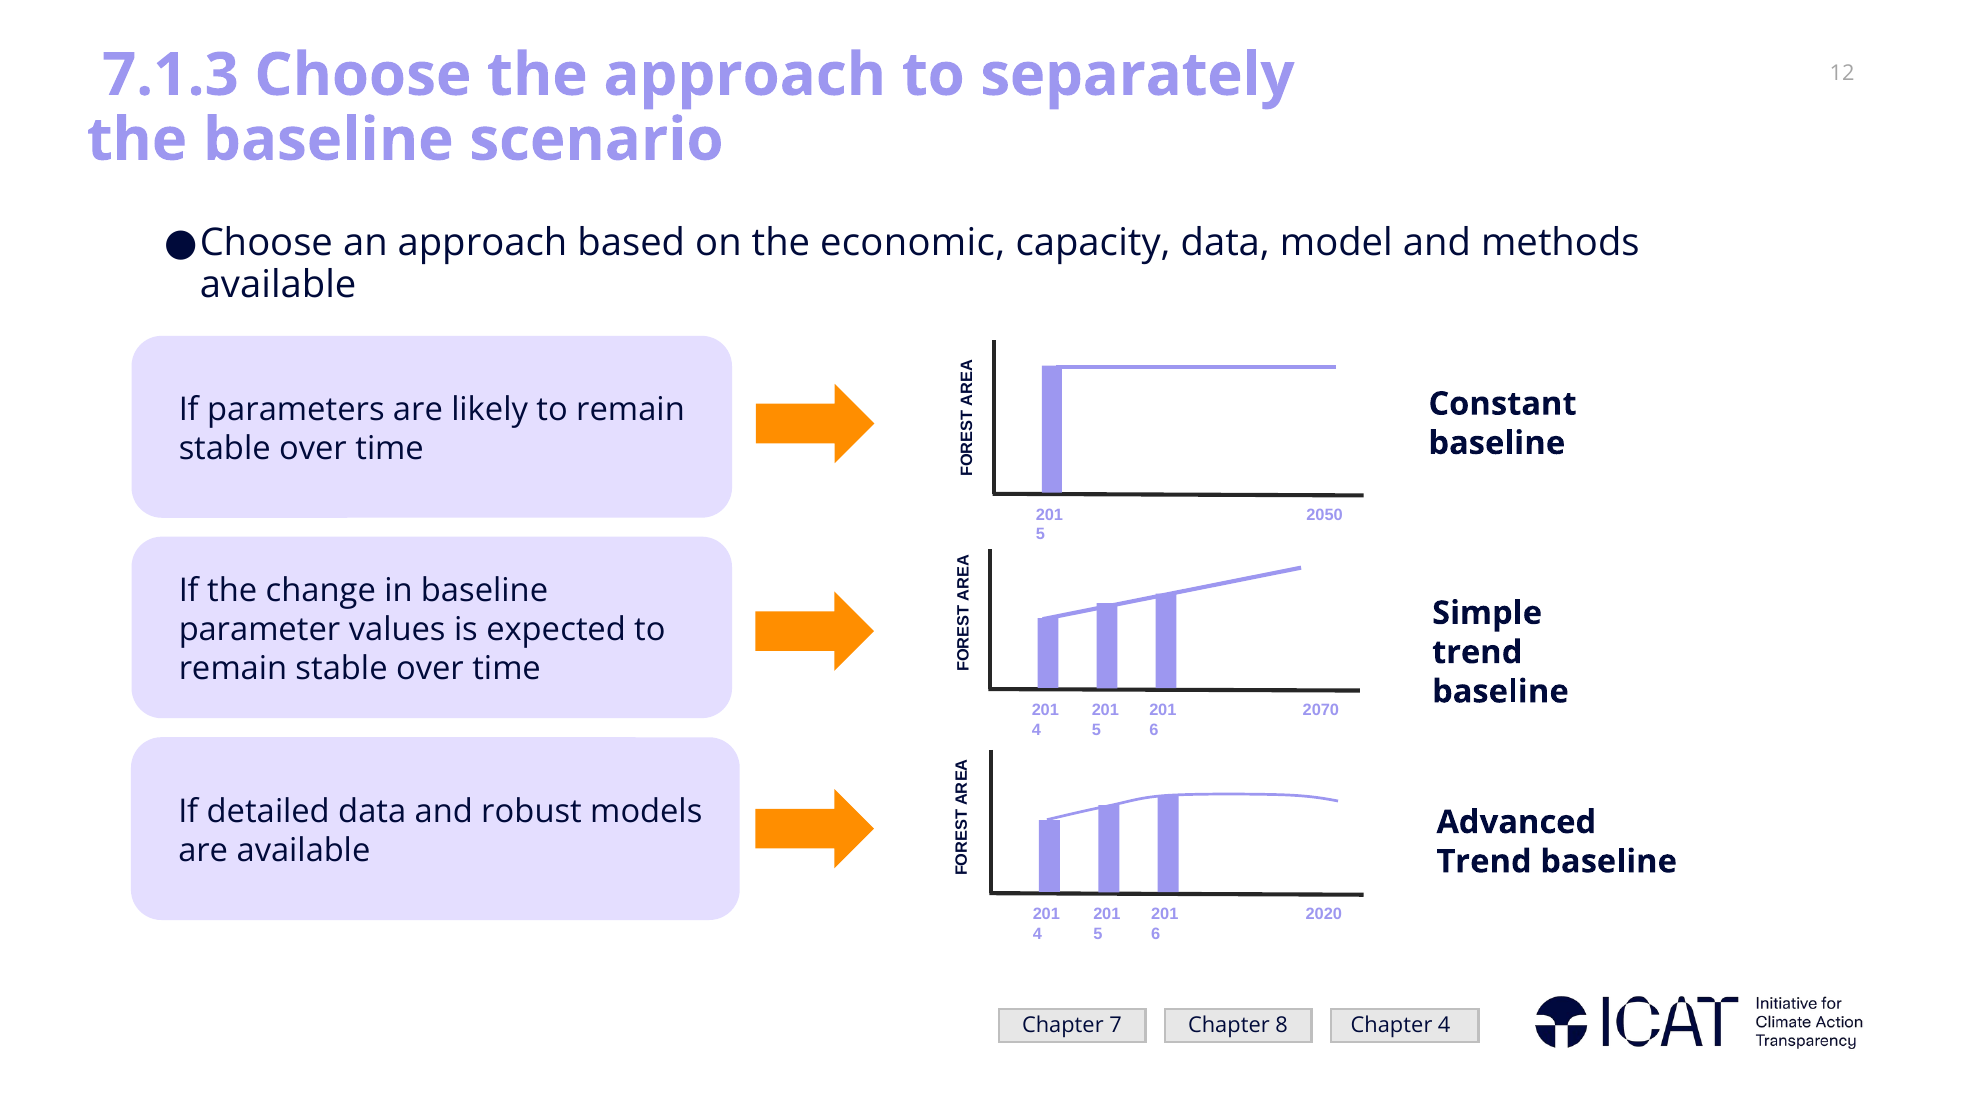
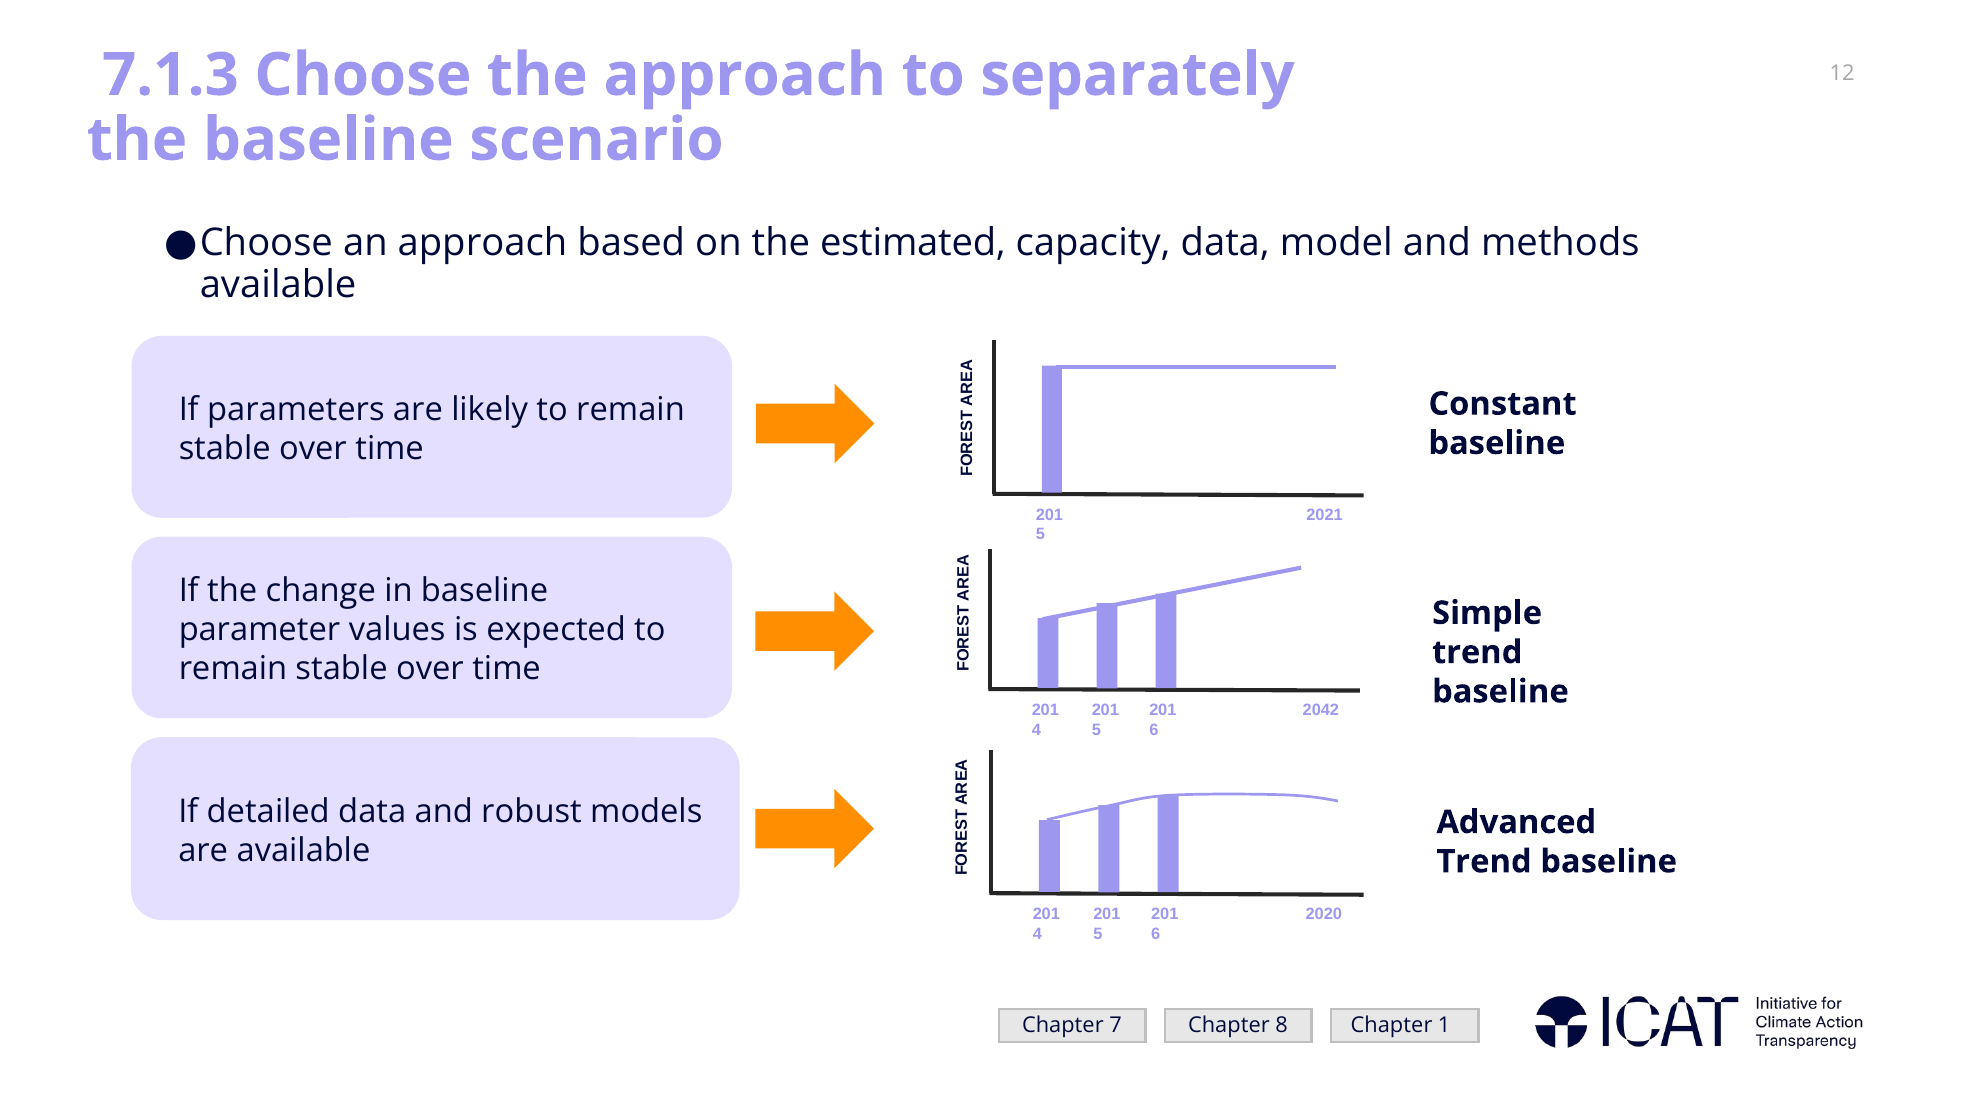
economic: economic -> estimated (913, 243)
2050: 2050 -> 2021 (1325, 515)
2070: 2070 -> 2042 (1321, 710)
Chapter 4: 4 -> 1 (1444, 1026)
